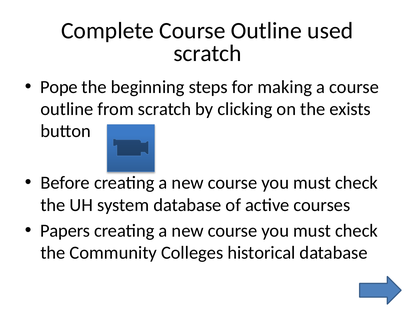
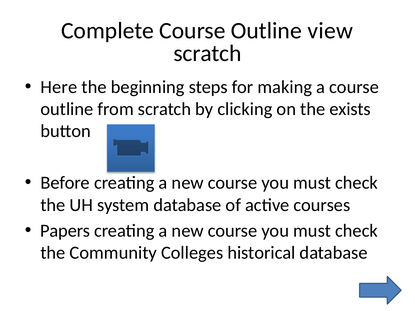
used: used -> view (330, 31)
Pope: Pope -> Here (59, 87)
